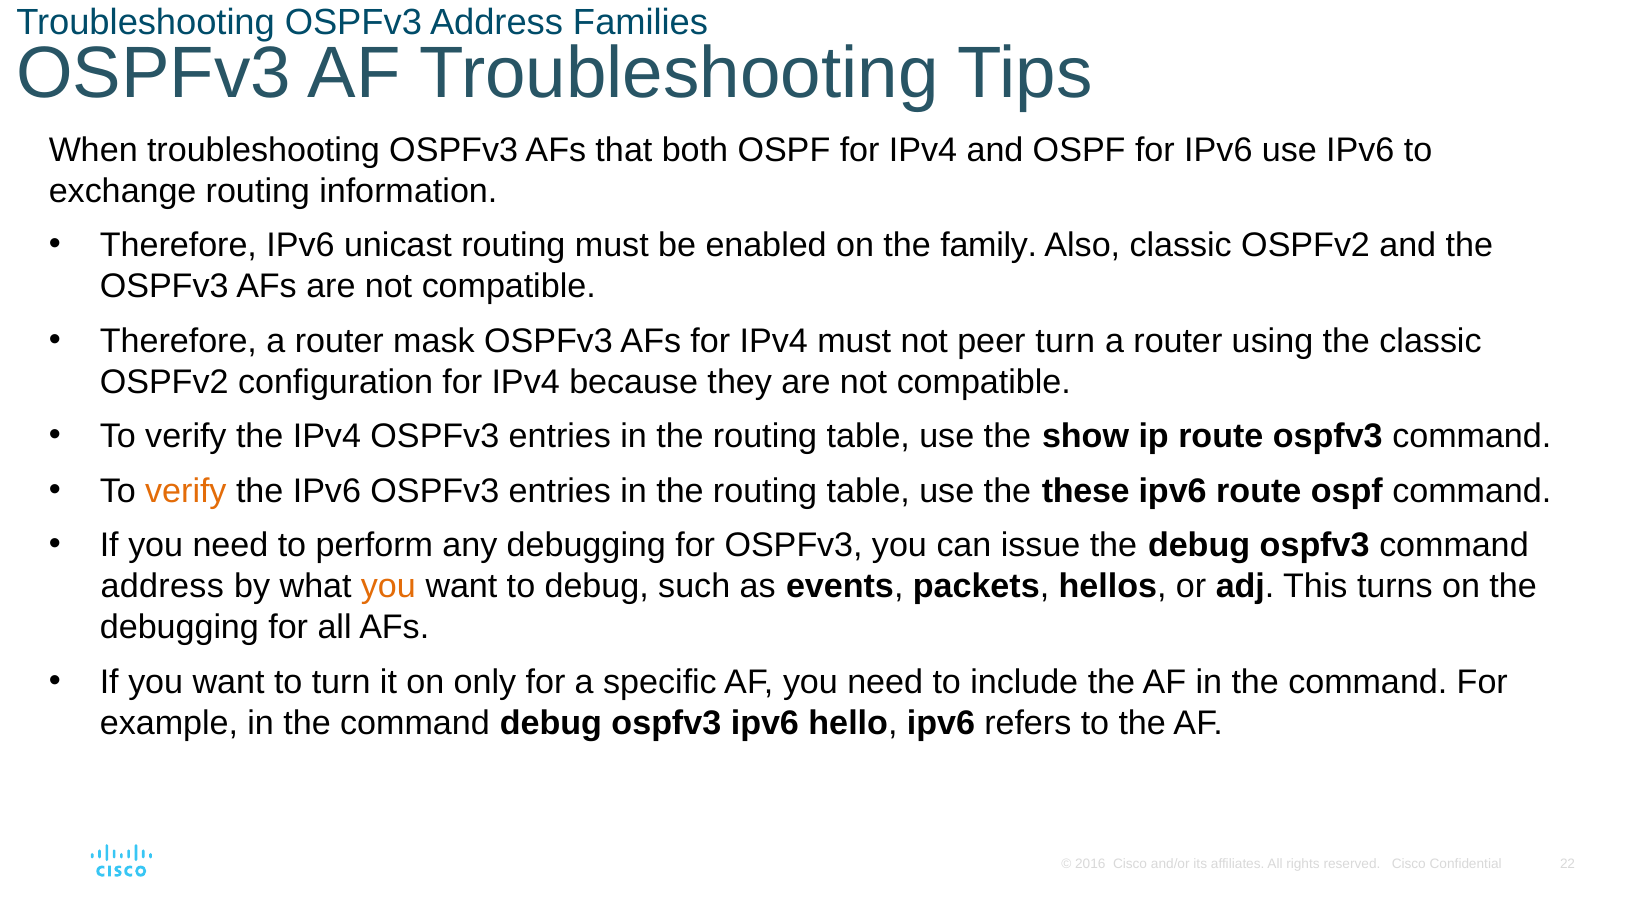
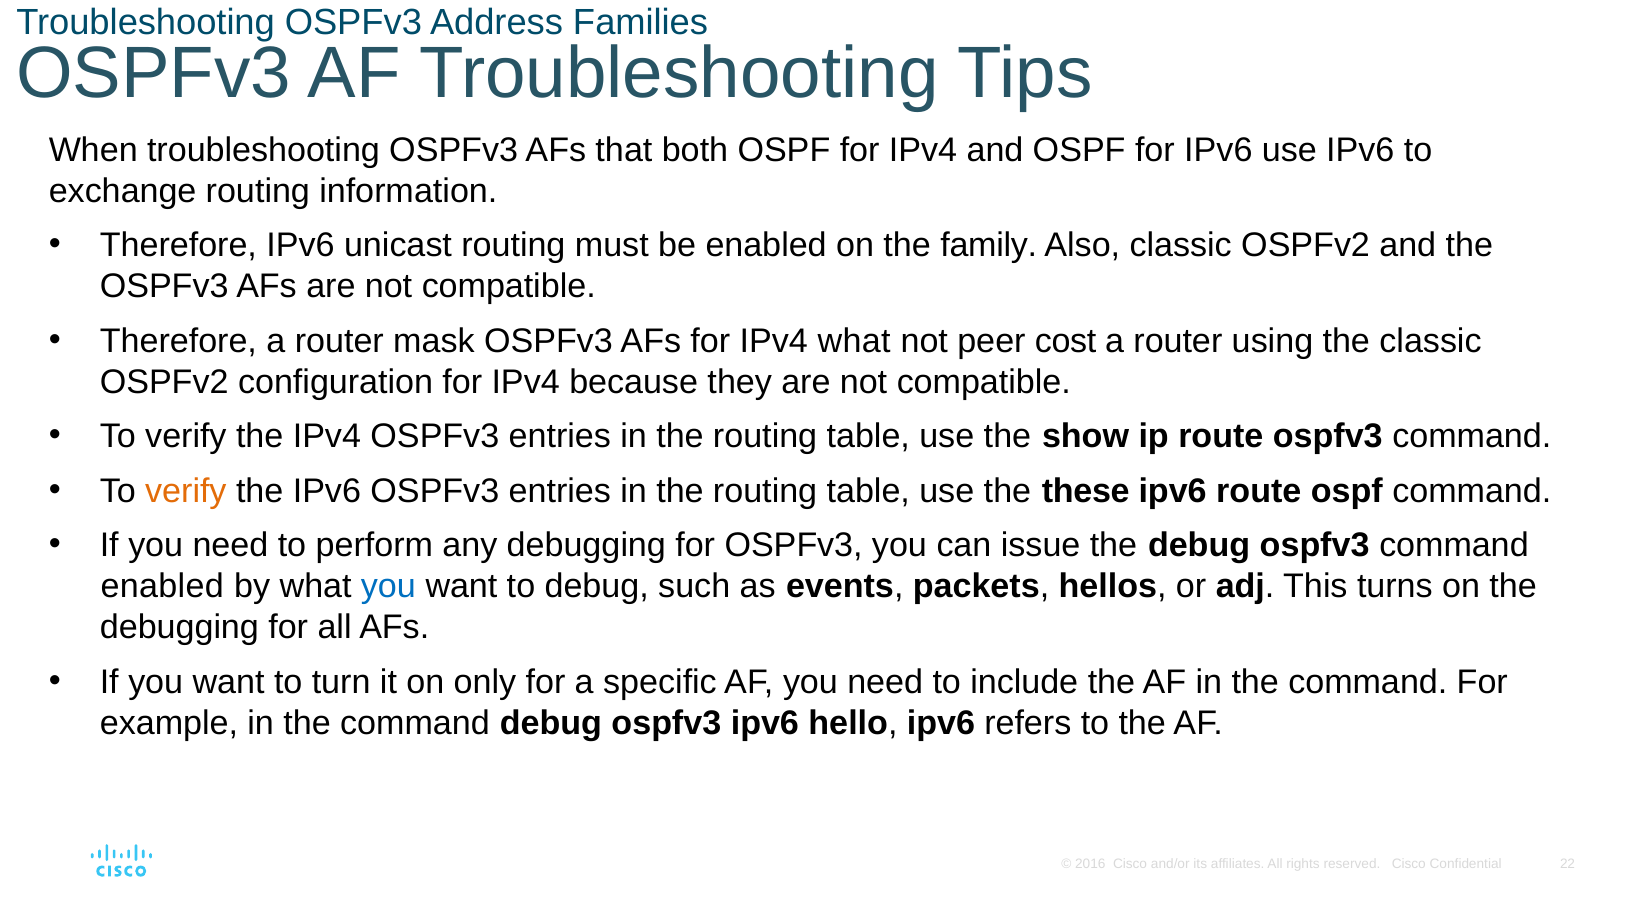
IPv4 must: must -> what (854, 341)
peer turn: turn -> cost (1066, 341)
address: address -> enabled (162, 586)
you colour: orange -> blue (388, 586)
